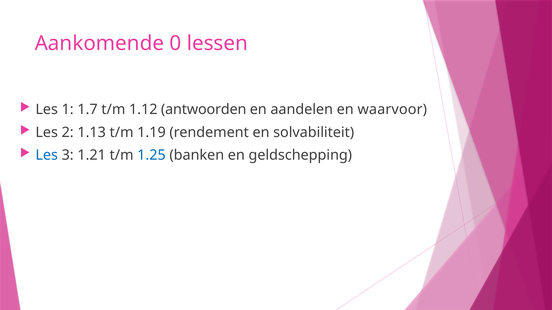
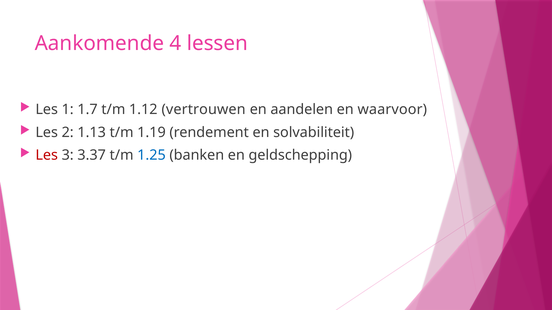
0: 0 -> 4 (175, 44)
antwoorden: antwoorden -> vertrouwen (204, 110)
Les colour: blue -> red (47, 155)
1.21: 1.21 -> 3.37 (92, 155)
